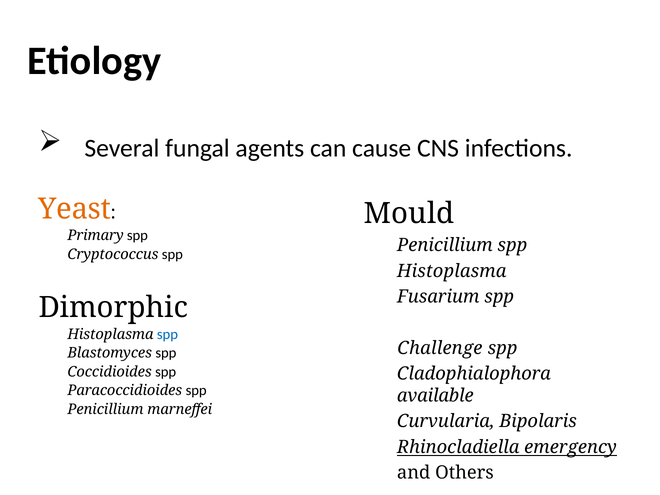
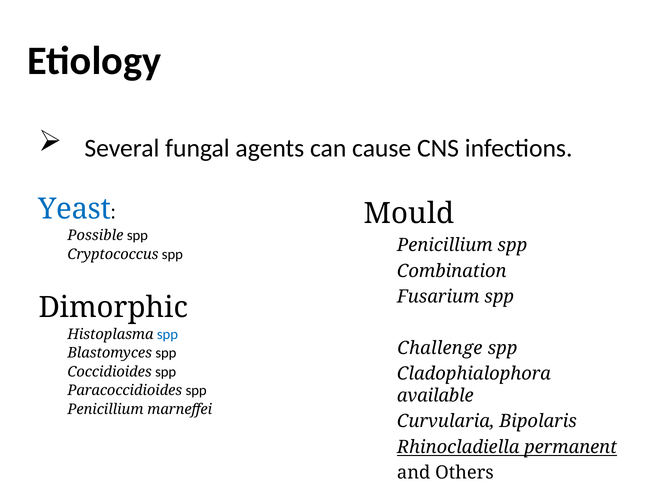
Yeast colour: orange -> blue (75, 209)
Primary: Primary -> Possible (95, 236)
Histoplasma: Histoplasma -> Combination (452, 271)
emergency: emergency -> permanent (571, 447)
